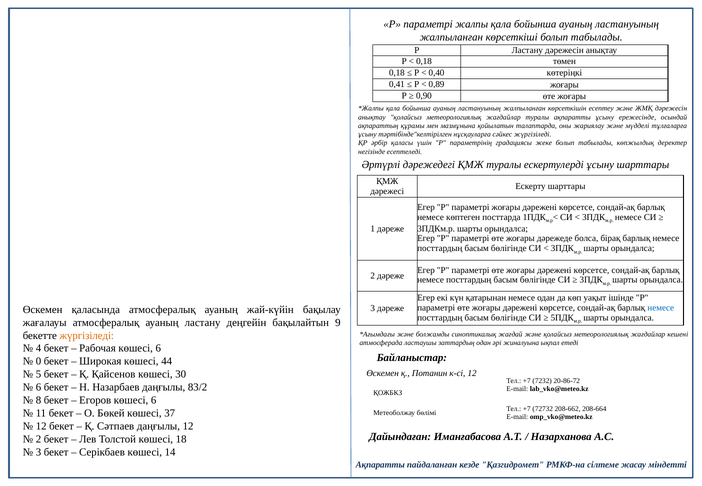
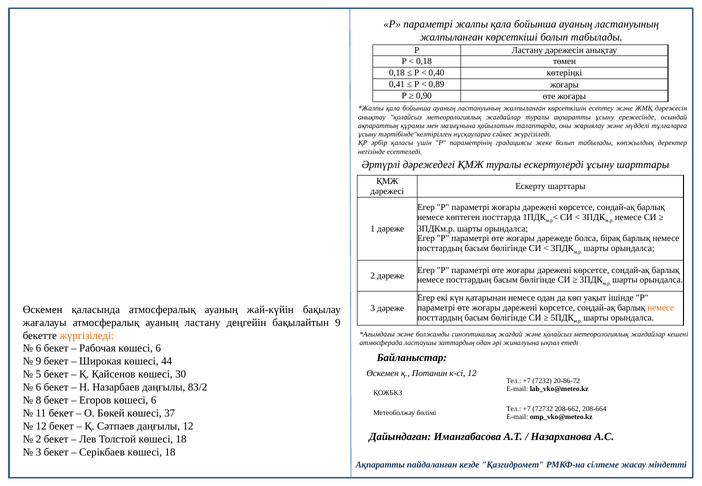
немесе colour: blue -> orange (661, 308)
4: 4 -> 6 (38, 348)
0: 0 -> 9 (38, 361)
Серікбаев көшесі 14: 14 -> 18 (170, 452)
